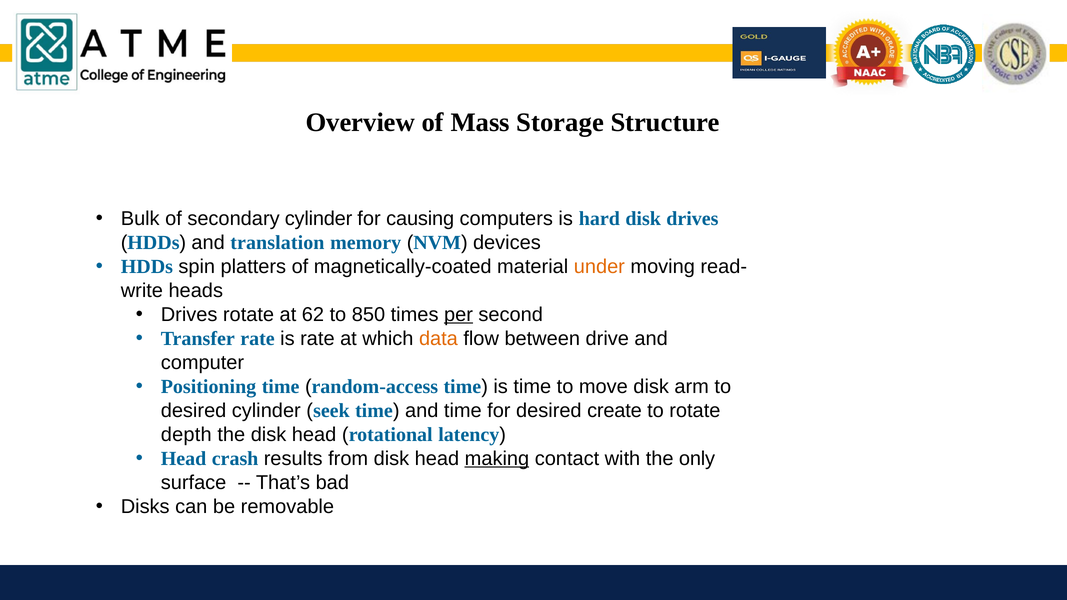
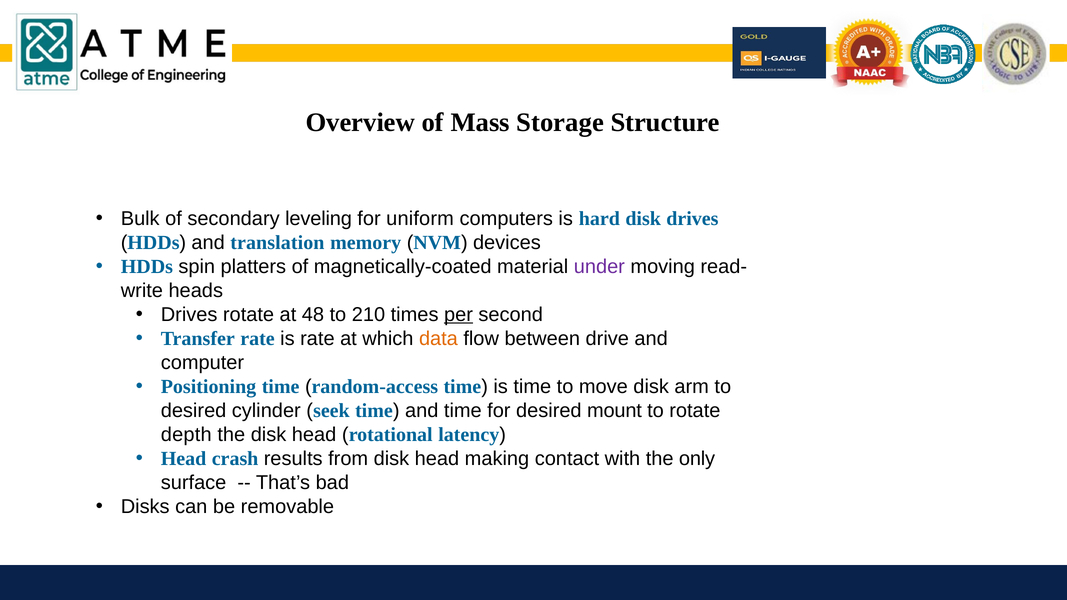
secondary cylinder: cylinder -> leveling (319, 219)
causing: causing -> uniform (420, 219)
under colour: orange -> purple (599, 267)
62: 62 -> 48 (313, 315)
850: 850 -> 210 (369, 315)
create: create -> mount (614, 411)
making underline: present -> none (497, 459)
